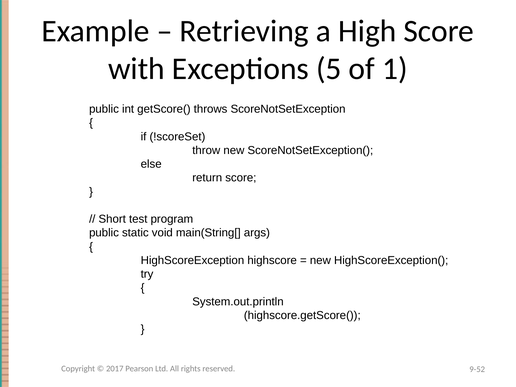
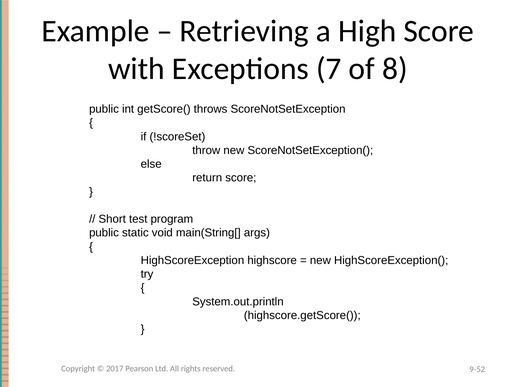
5: 5 -> 7 (329, 69)
1: 1 -> 8 (395, 69)
